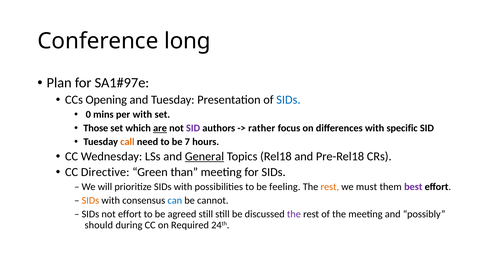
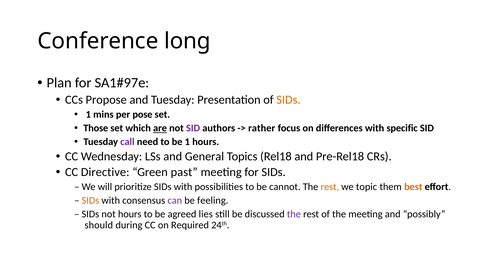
Opening: Opening -> Propose (106, 100)
SIDs colour: blue -> orange (288, 100)
0: 0 -> 1 (88, 115)
per with: with -> pose (143, 115)
call colour: orange -> purple (127, 142)
be 7: 7 -> 1 (187, 142)
General underline: present -> none (204, 157)
than: than -> past (184, 172)
feeling: feeling -> cannot (285, 187)
must: must -> topic (367, 187)
best colour: purple -> orange (413, 187)
can colour: blue -> purple (175, 201)
cannot: cannot -> feeling (213, 201)
not effort: effort -> hours (130, 214)
agreed still: still -> lies (206, 214)
